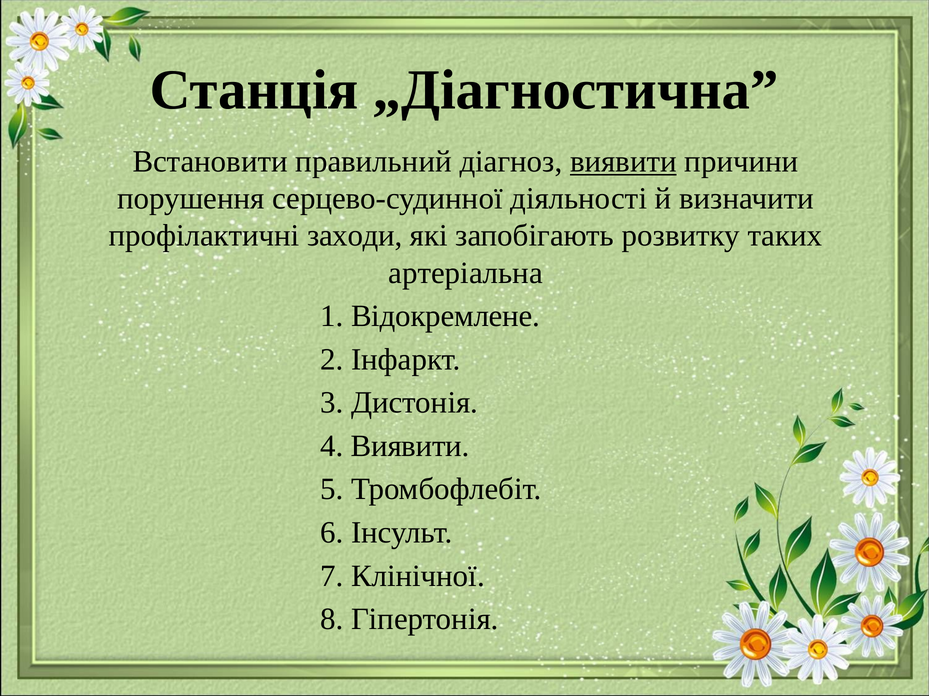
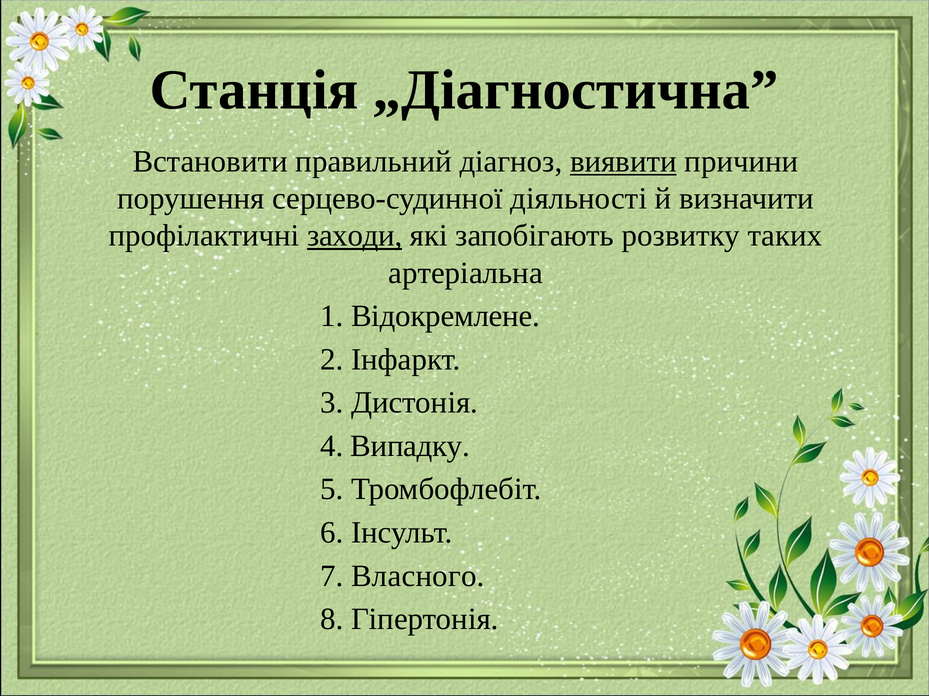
заходи underline: none -> present (355, 236)
4 Виявити: Виявити -> Випадку (410, 446)
Клінічної: Клінічної -> Власного (418, 576)
